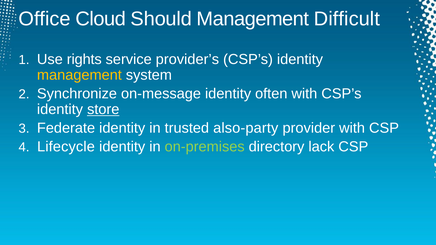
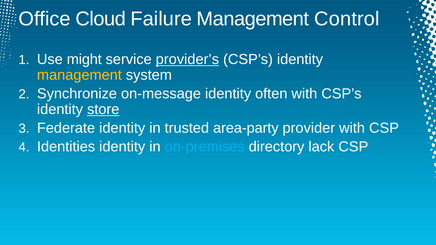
Should: Should -> Failure (161, 19)
Difficult: Difficult -> Control (347, 19)
rights: rights -> might (84, 60)
provider’s underline: none -> present (187, 60)
also-party: also-party -> area-party (246, 128)
Lifecycle: Lifecycle -> Identities (66, 147)
on-premises colour: light green -> light blue (205, 147)
